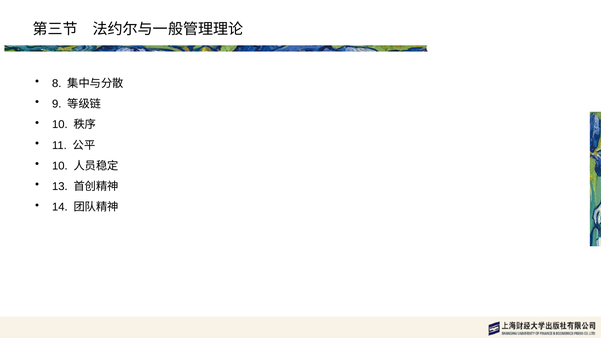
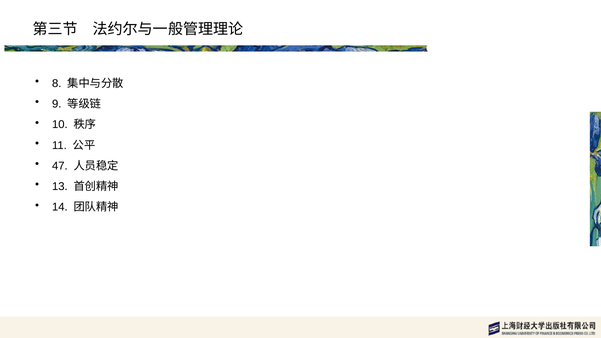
10: 10 -> 47 (60, 166)
